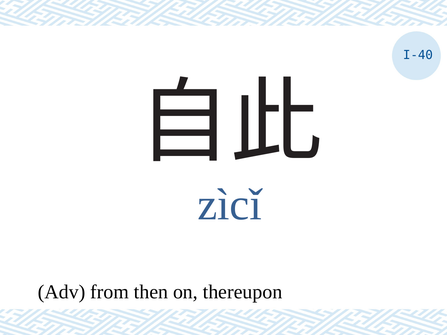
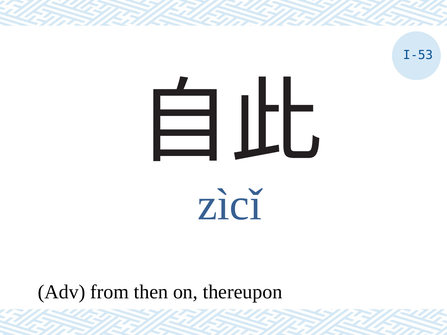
I-40: I-40 -> I-53 (418, 55)
